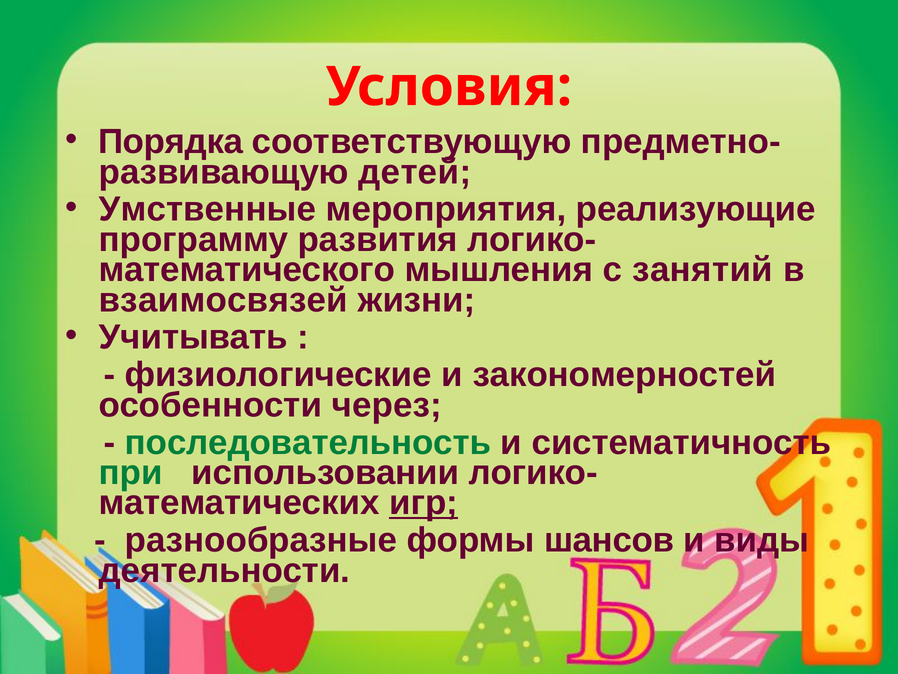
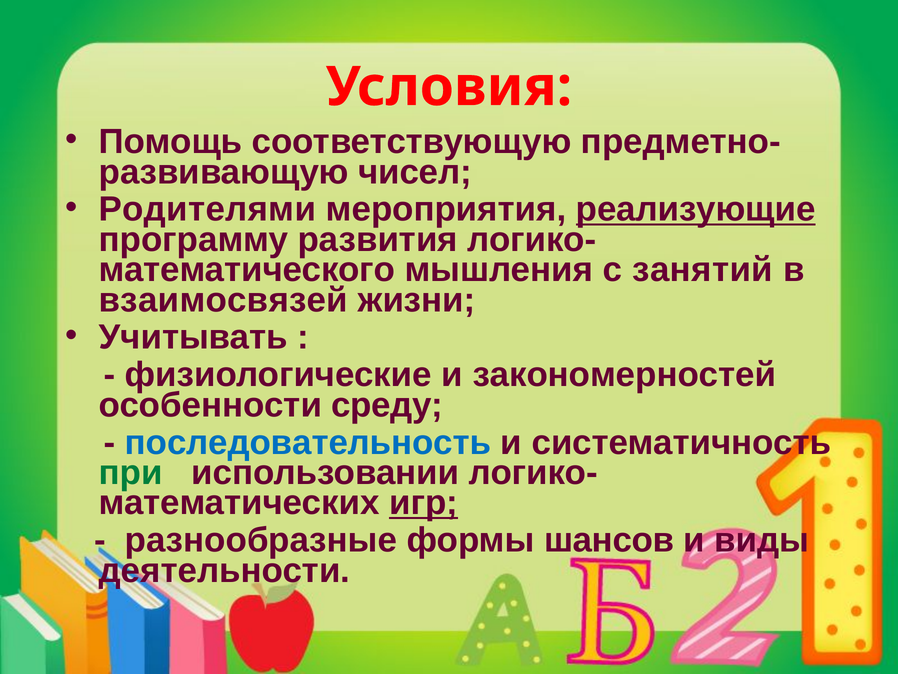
Порядка: Порядка -> Помощь (171, 142)
детей: детей -> чисел (415, 172)
Умственные: Умственные -> Родителями (207, 209)
реализующие underline: none -> present (696, 209)
через: через -> среду (387, 405)
последовательность colour: green -> blue (308, 442)
